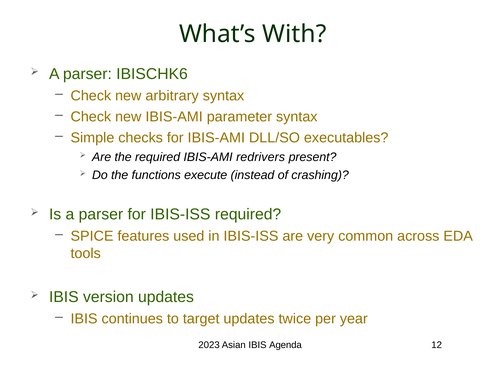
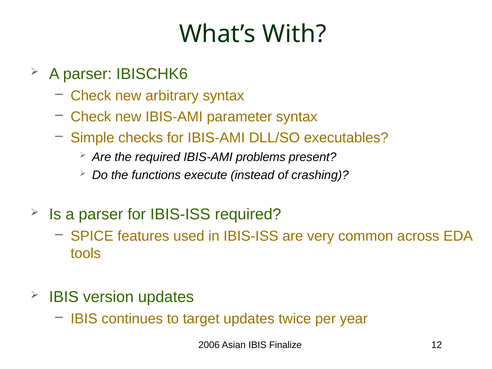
redrivers: redrivers -> problems (261, 157)
2023: 2023 -> 2006 (209, 345)
Agenda: Agenda -> Finalize (285, 345)
